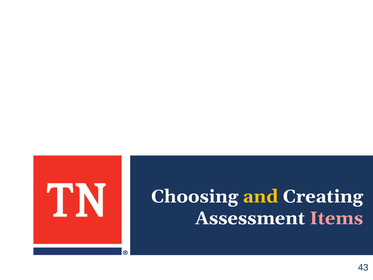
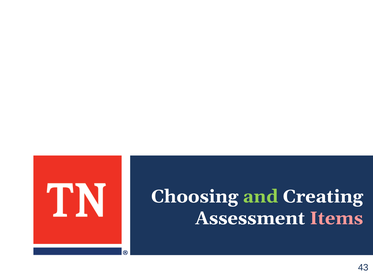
and colour: yellow -> light green (261, 196)
